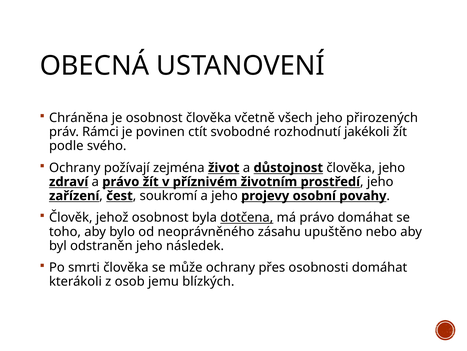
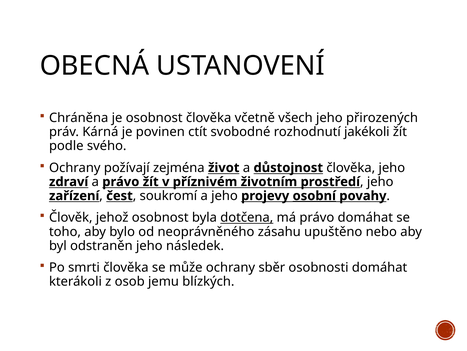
Rámci: Rámci -> Kárná (100, 132)
osobní underline: none -> present (314, 195)
přes: přes -> sběr (272, 267)
